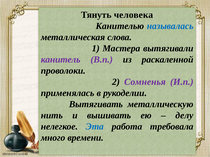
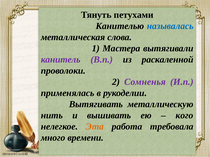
человека: человека -> петухами (134, 15)
делу: делу -> кого (184, 116)
Эта colour: blue -> orange (95, 127)
